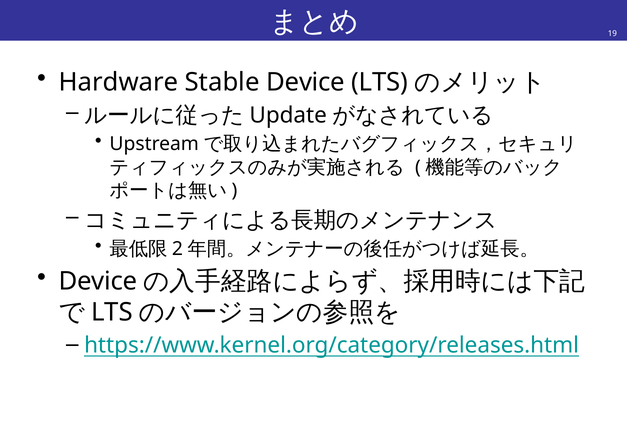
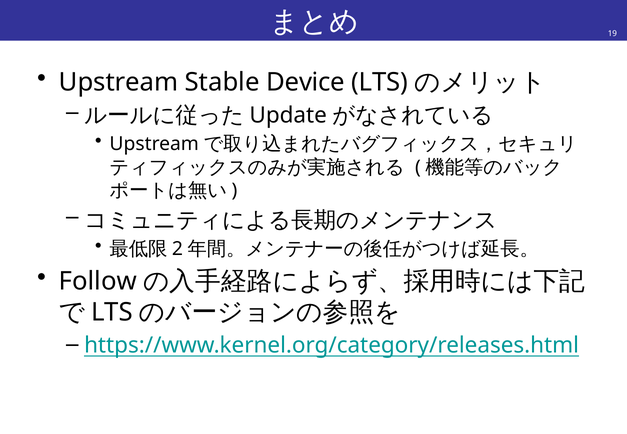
Hardware: Hardware -> Upstream (119, 82)
Device: Device -> Follow (98, 282)
